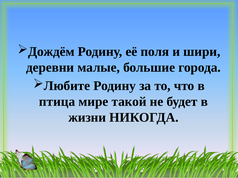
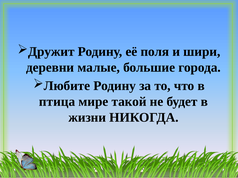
Дождём: Дождём -> Дружит (51, 52)
